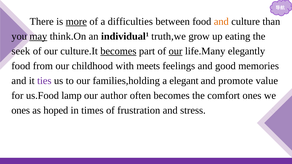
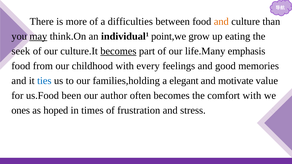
more underline: present -> none (76, 21)
truth,we: truth,we -> point,we (169, 36)
our underline: present -> none (176, 51)
elegantly: elegantly -> emphasis (247, 51)
meets: meets -> every (148, 66)
ties colour: purple -> blue (44, 81)
promote: promote -> motivate (236, 81)
lamp: lamp -> been (71, 96)
comfort ones: ones -> with (252, 96)
